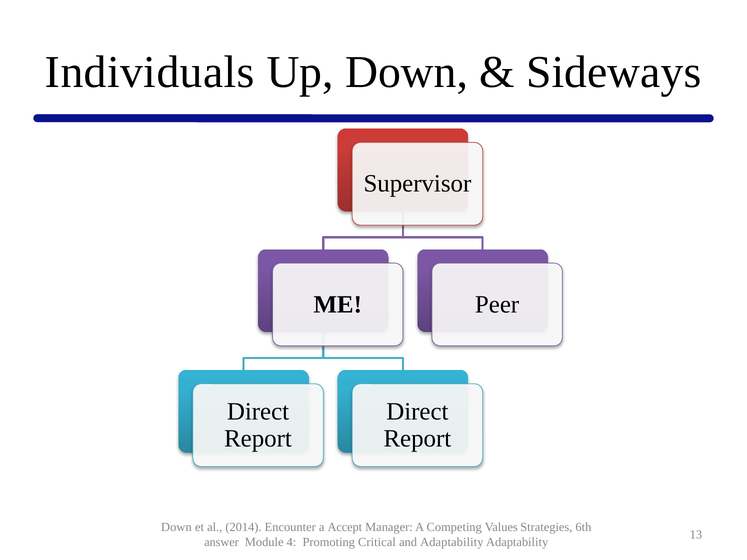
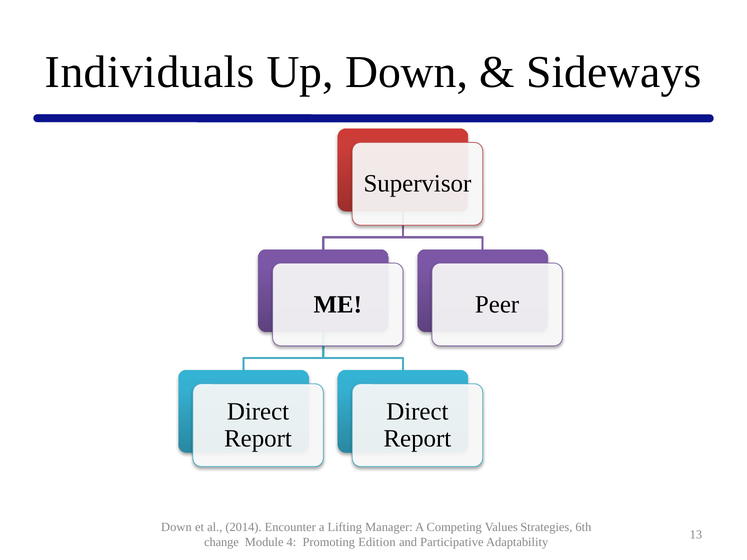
Accept: Accept -> Lifting (345, 528)
answer: answer -> change (221, 542)
Critical: Critical -> Edition (377, 542)
and Adaptability: Adaptability -> Participative (452, 542)
